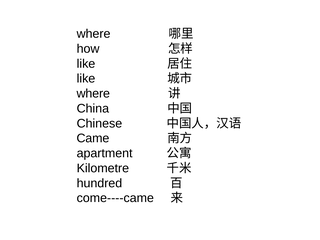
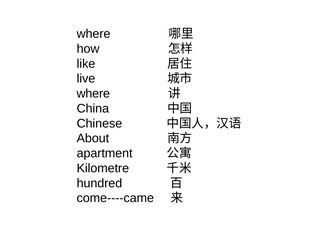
like: like -> live (86, 79)
Came: Came -> About (93, 138)
